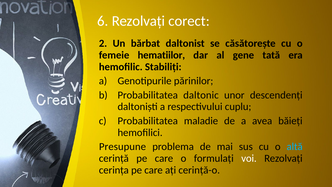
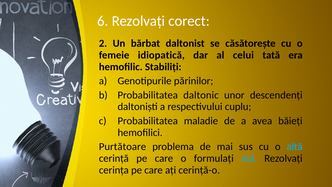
hematiilor: hematiilor -> idiopatică (161, 55)
gene: gene -> celui (243, 55)
Presupune: Presupune -> Purtătoare (123, 146)
voi colour: white -> light blue (249, 158)
